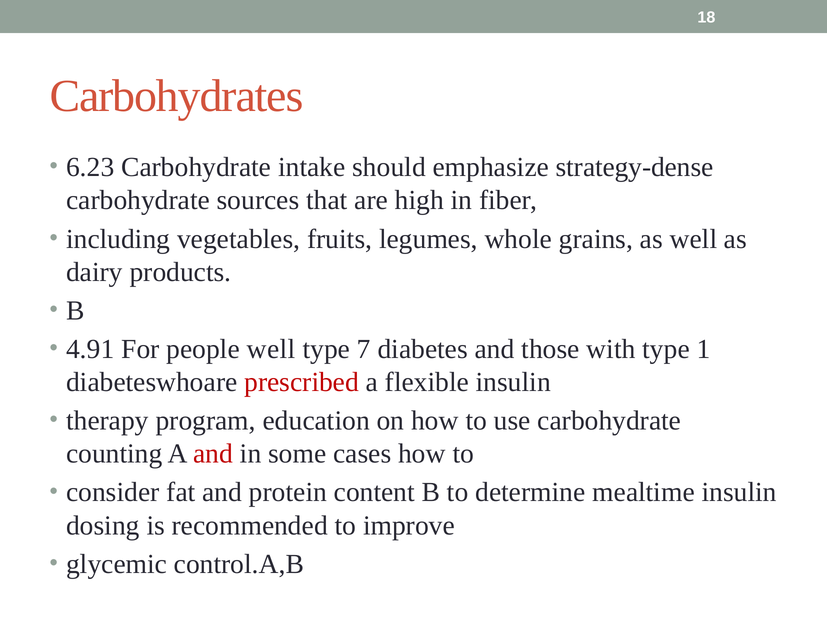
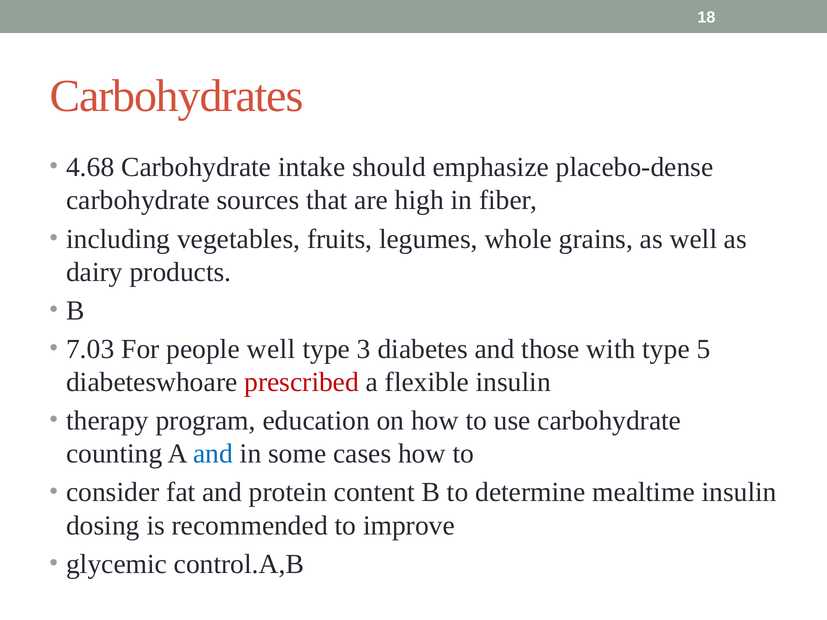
6.23: 6.23 -> 4.68 (90, 167)
strategy-dense: strategy-dense -> placebo-dense (635, 167)
4.91: 4.91 -> 7.03 (90, 349)
7: 7 -> 3 (364, 349)
1: 1 -> 5 (703, 349)
and colour: red -> blue (213, 454)
